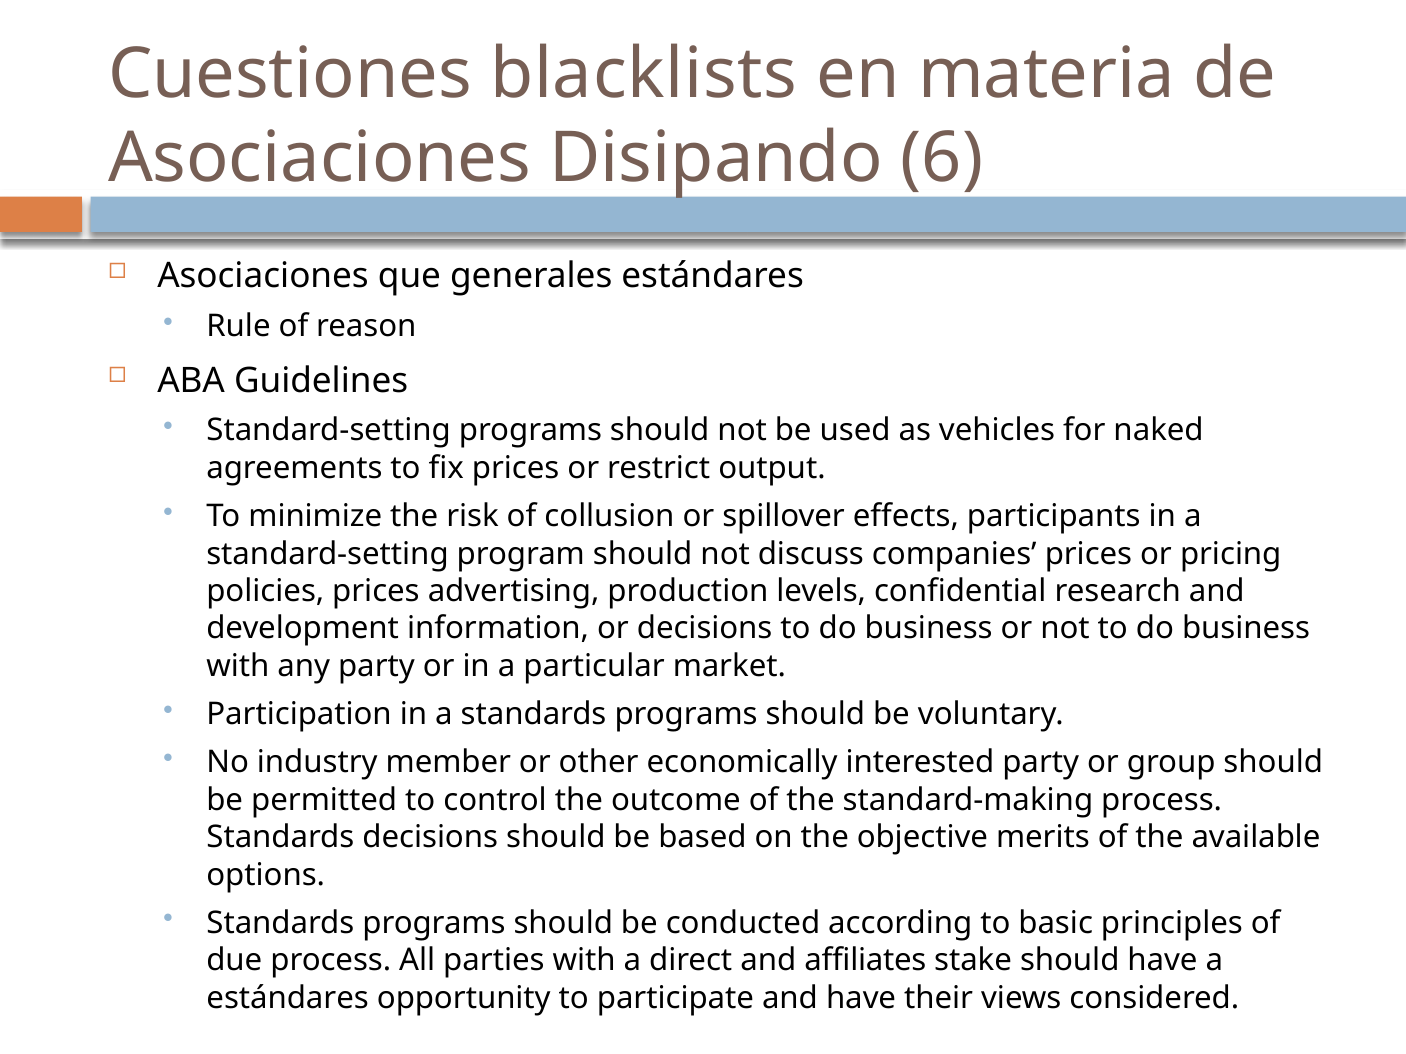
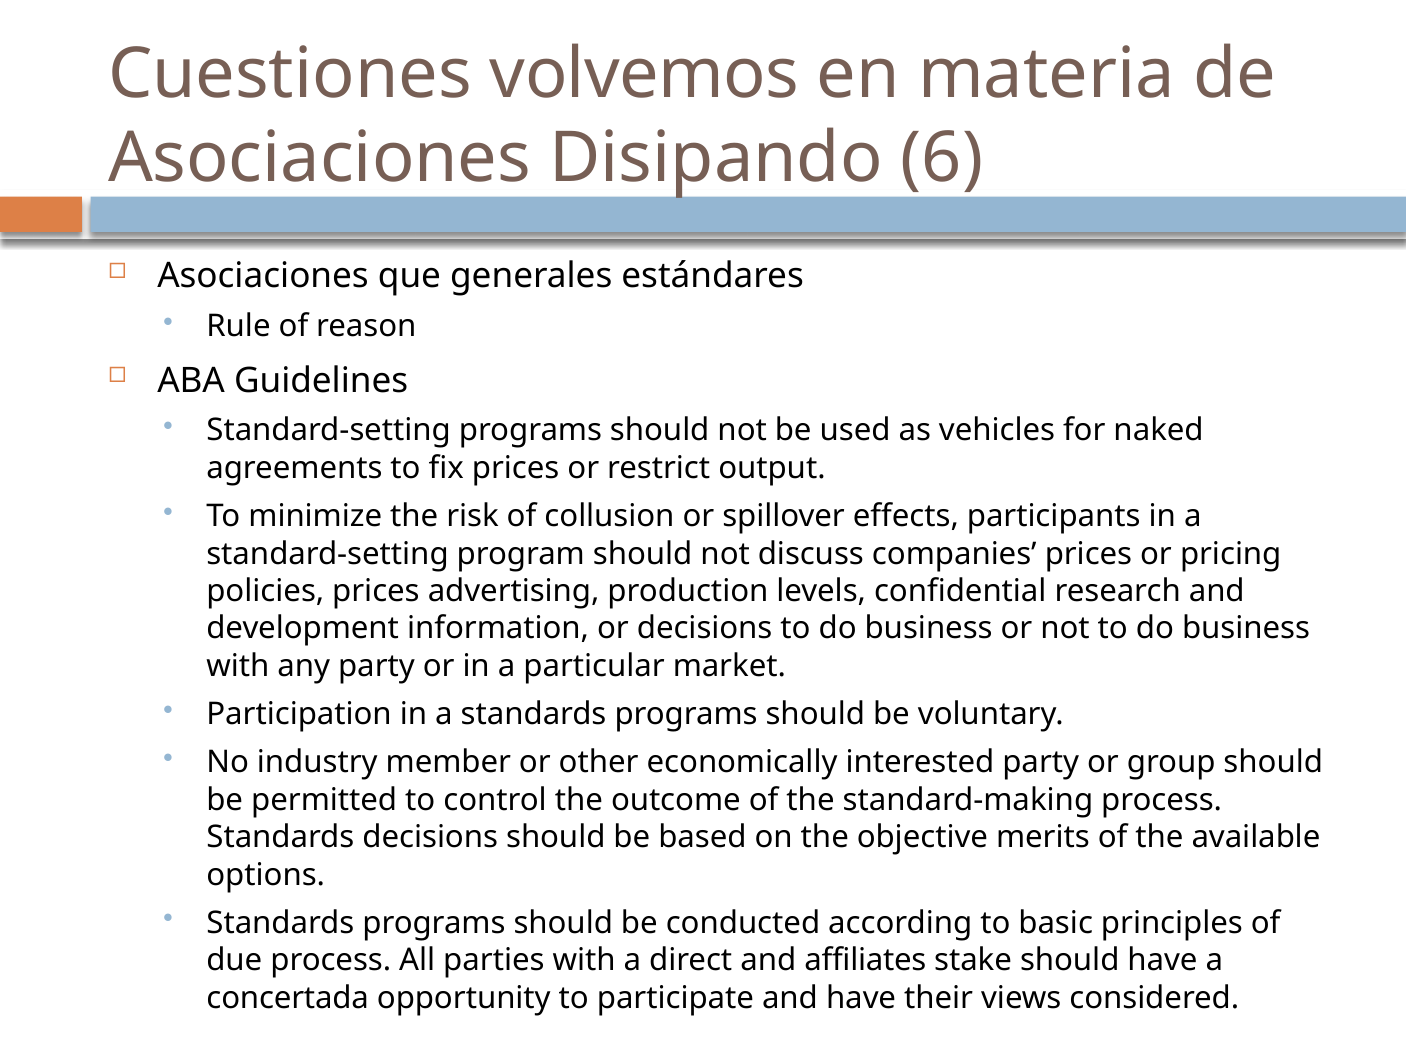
blacklists: blacklists -> volvemos (645, 74)
estándares: estándares -> concertada (288, 998)
